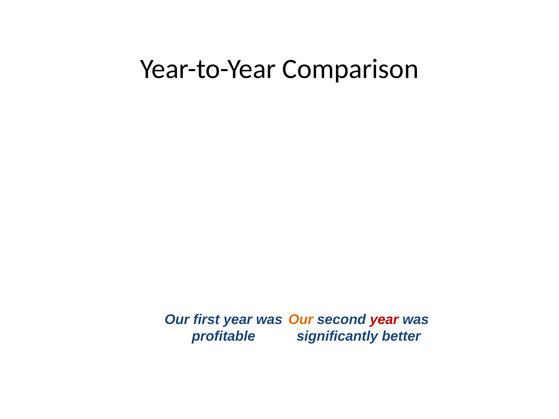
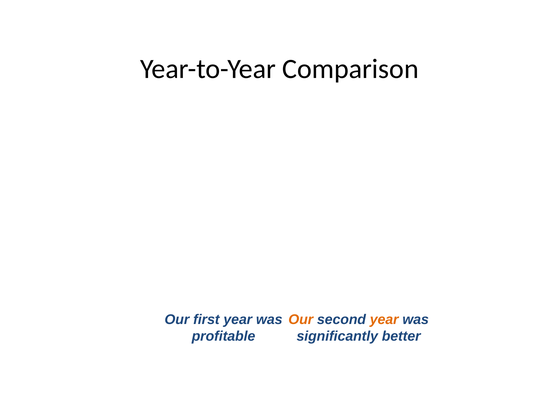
year colour: red -> orange (384, 320)
